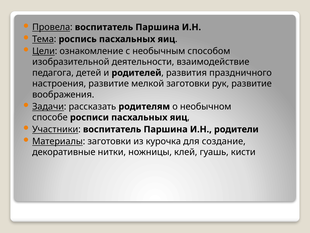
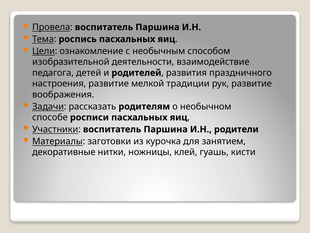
мелкой заготовки: заготовки -> традиции (188, 84)
создание: создание -> занятием (224, 141)
